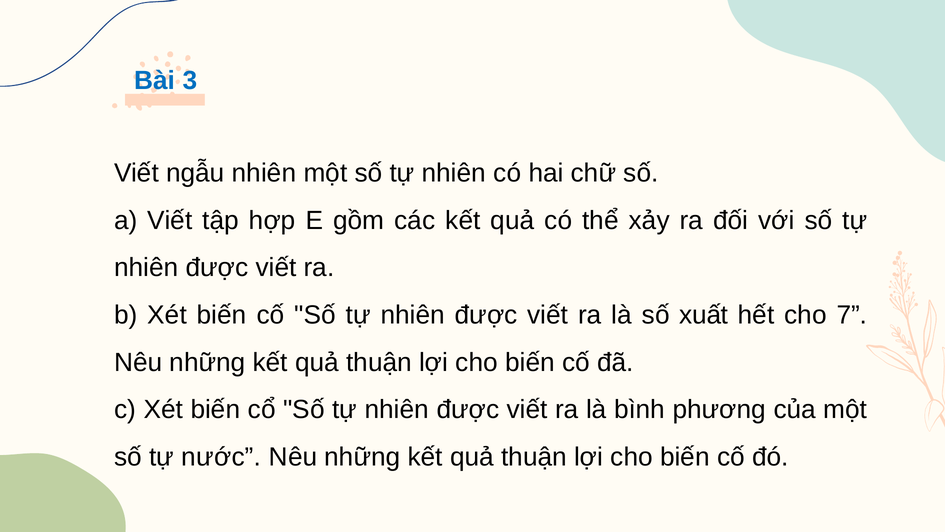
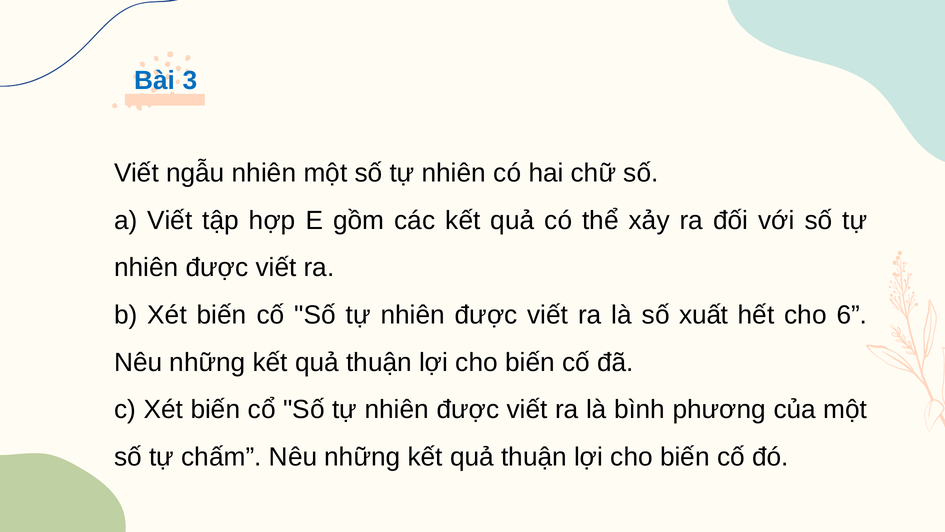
7: 7 -> 6 (852, 315)
nước: nước -> chấm (221, 457)
